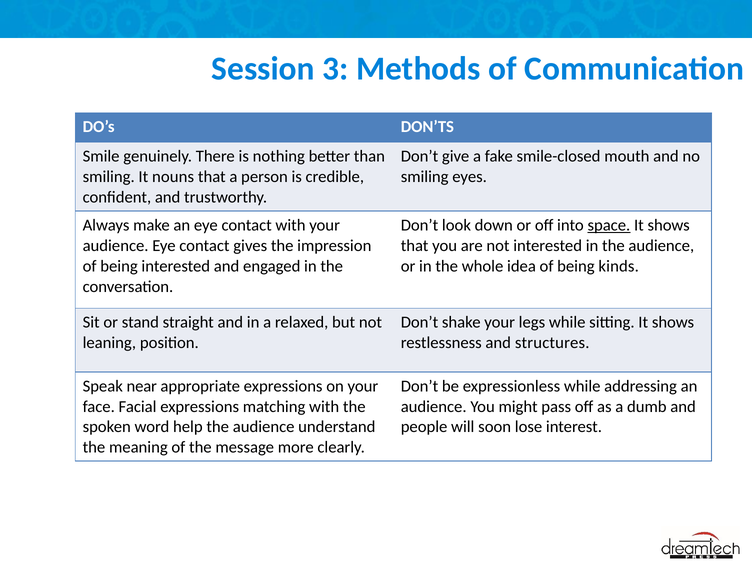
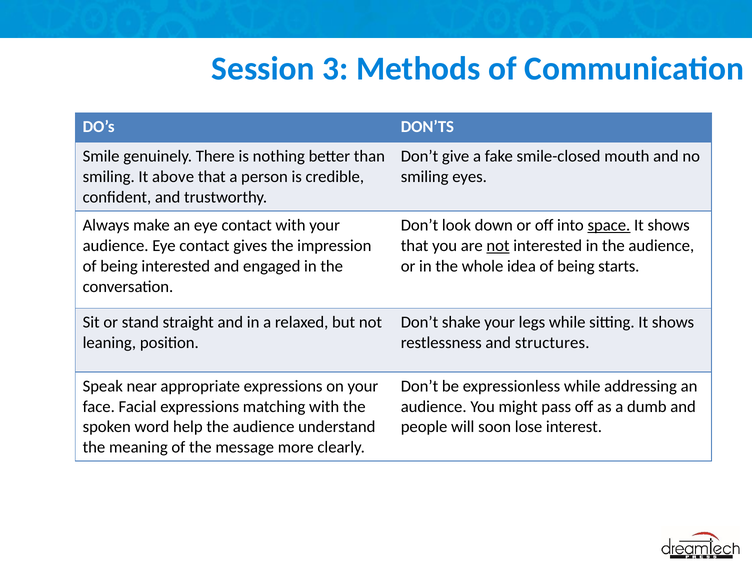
nouns: nouns -> above (173, 177)
not underline: none -> present (498, 246)
kinds: kinds -> starts (619, 266)
